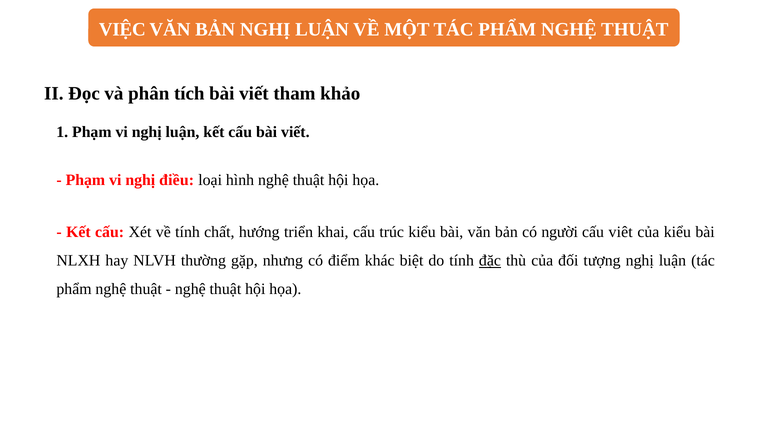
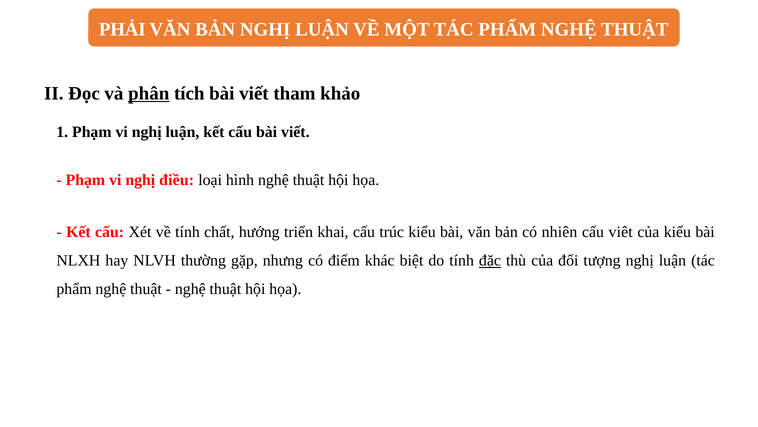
VIỆC: VIỆC -> PHẢI (122, 30)
phân underline: none -> present (149, 93)
người: người -> nhiên (560, 232)
